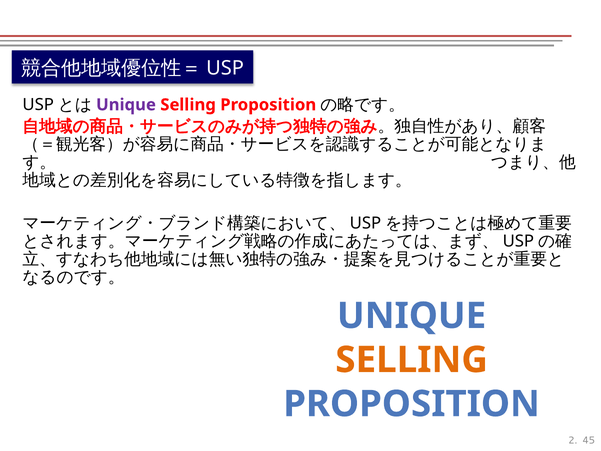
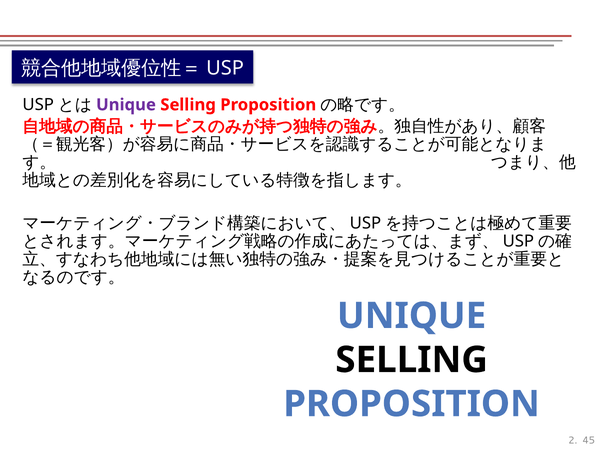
SELLING colour: orange -> black (412, 360)
